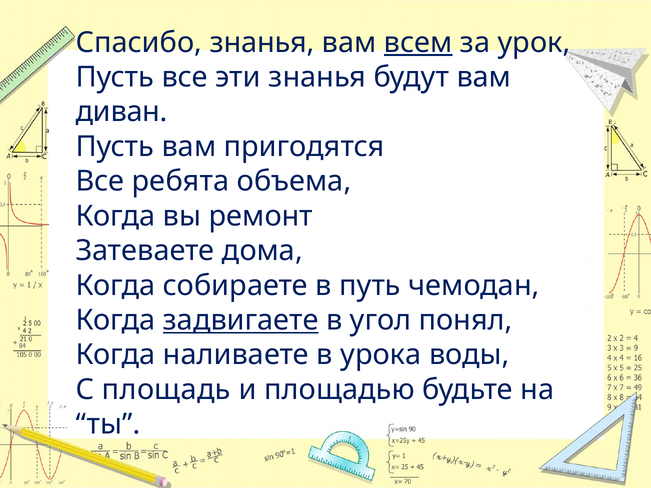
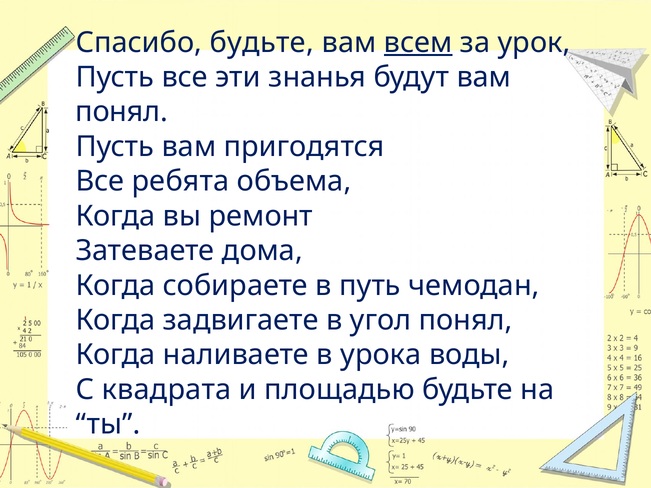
Спасибо знанья: знанья -> будьте (262, 43)
диван: диван -> понял (122, 112)
задвигаете underline: present -> none (241, 320)
площадь: площадь -> квадрата (166, 390)
